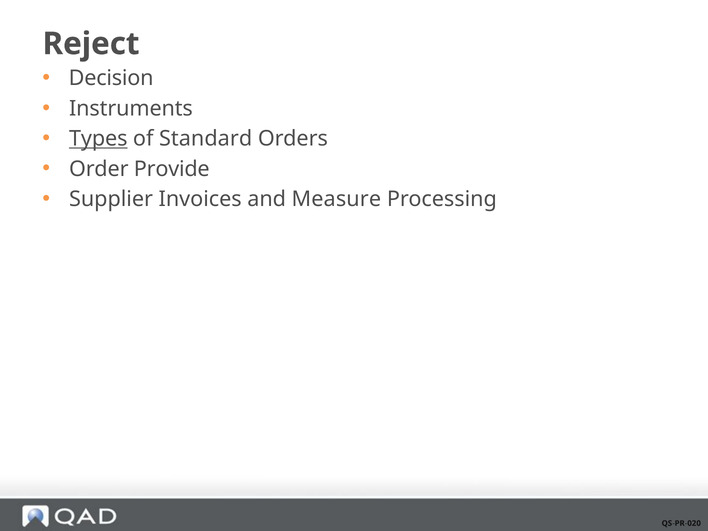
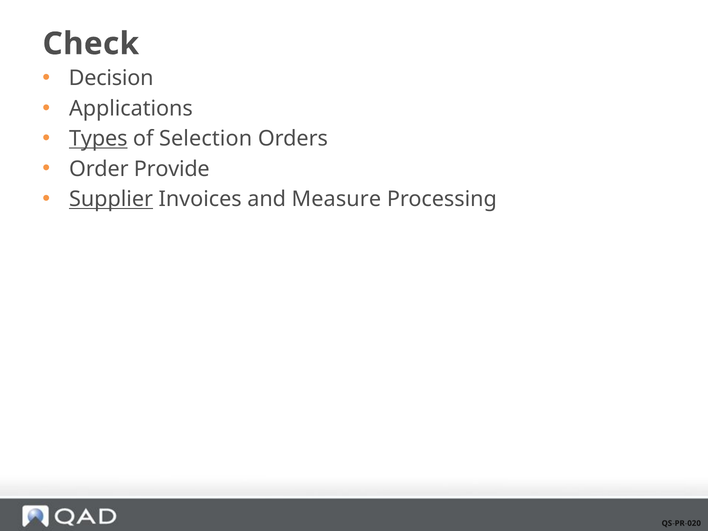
Reject: Reject -> Check (91, 44)
Instruments: Instruments -> Applications (131, 109)
Standard: Standard -> Selection (206, 139)
Supplier underline: none -> present (111, 199)
